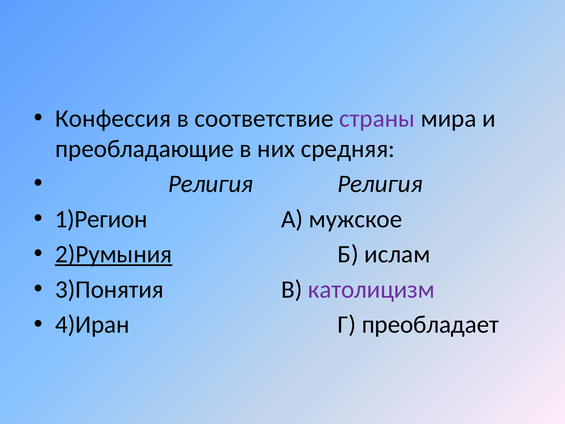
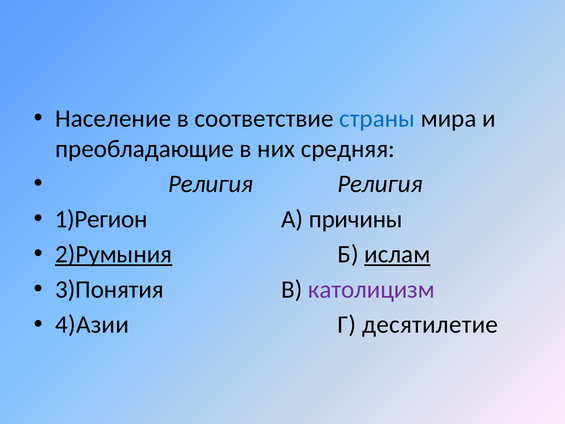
Конфессия: Конфессия -> Население (113, 119)
страны colour: purple -> blue (377, 119)
мужское: мужское -> причины (356, 219)
ислам underline: none -> present (397, 254)
4)Иран: 4)Иран -> 4)Азии (92, 325)
преобладает: преобладает -> десятилетие (430, 325)
